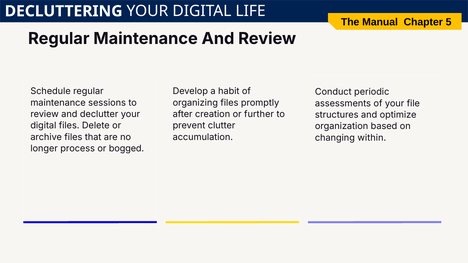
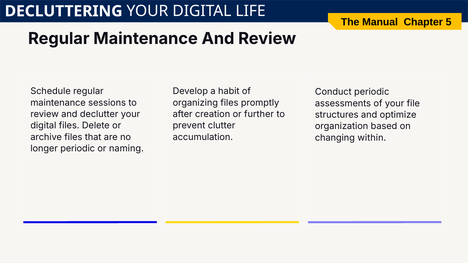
longer process: process -> periodic (78, 149)
bogged: bogged -> naming (126, 149)
